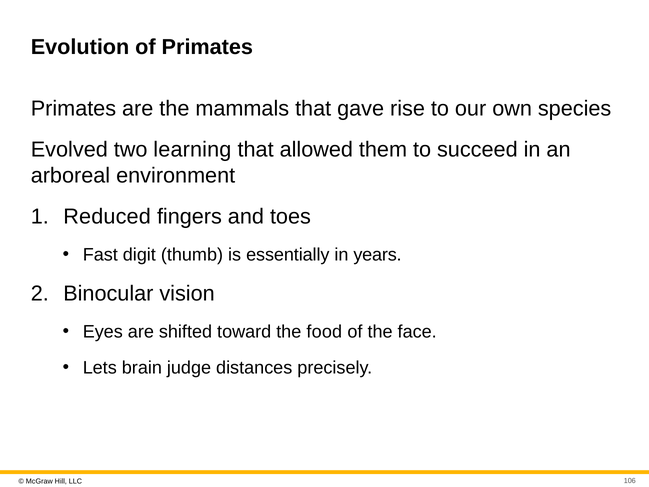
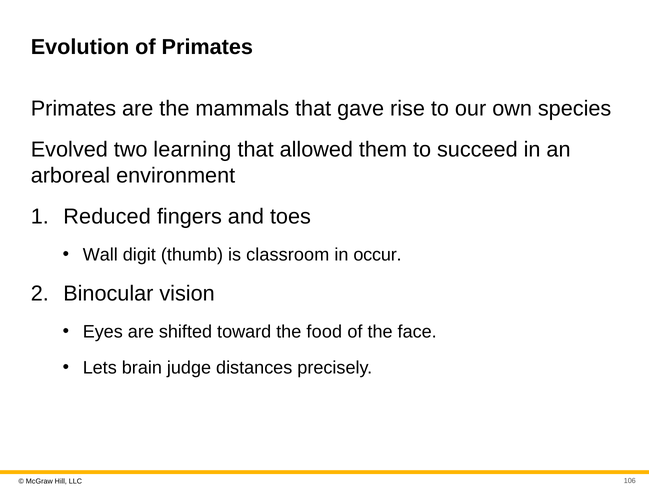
Fast: Fast -> Wall (100, 254)
essentially: essentially -> classroom (288, 254)
years: years -> occur (377, 254)
